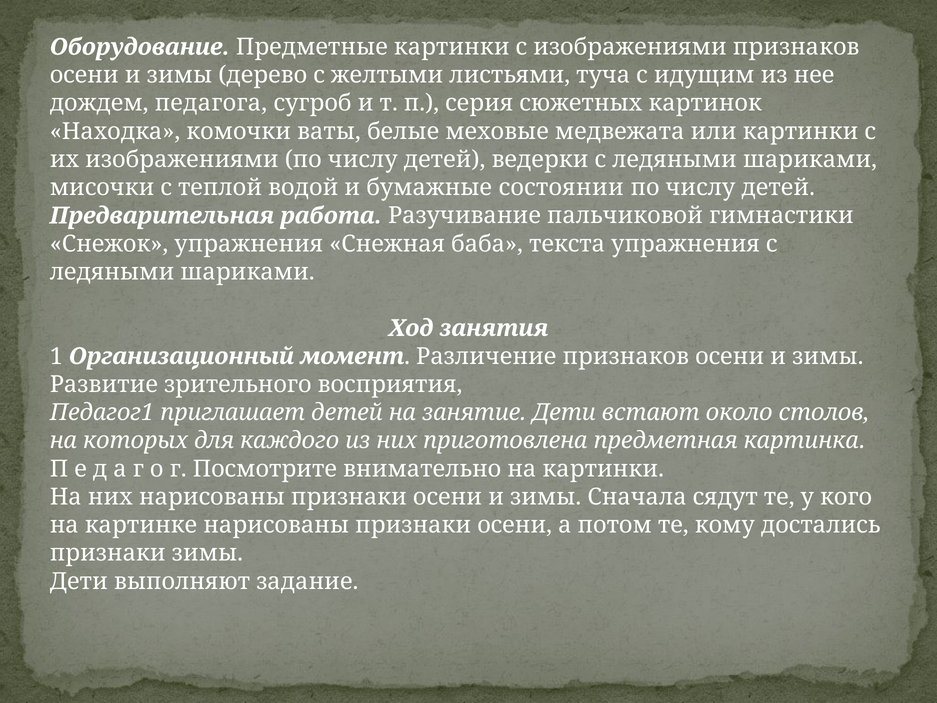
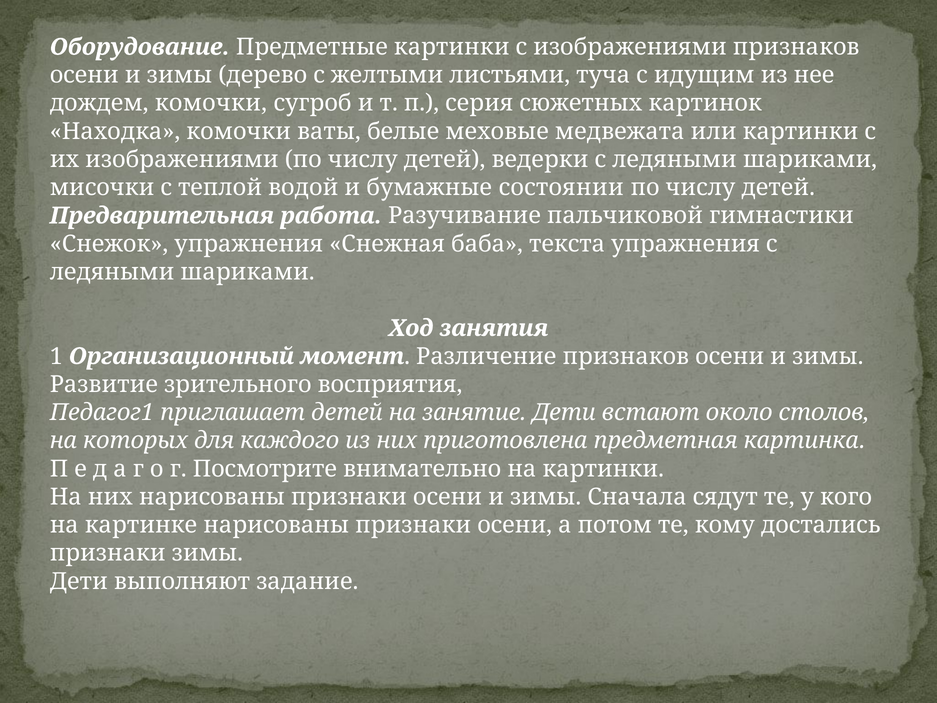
дождем педагога: педагога -> комочки (211, 103)
